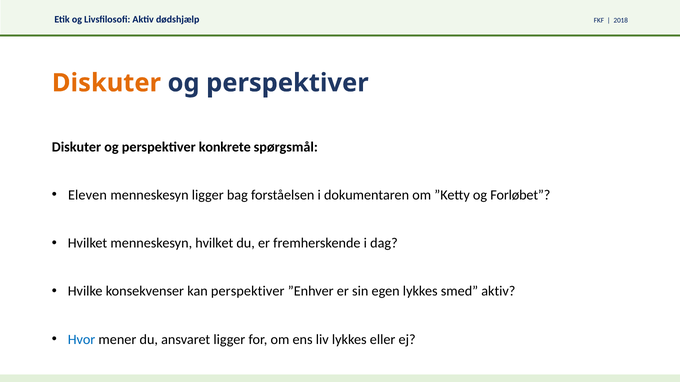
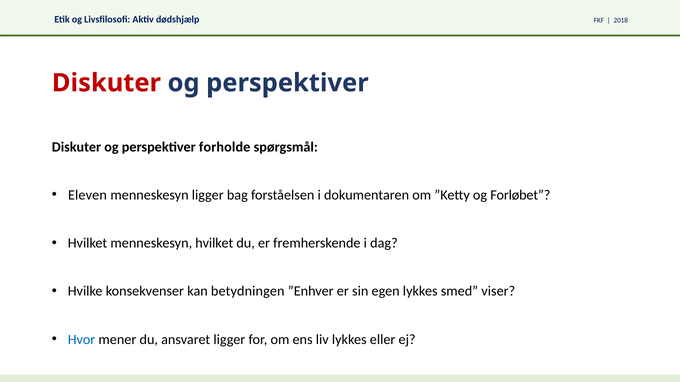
Diskuter colour: orange -> red (106, 83)
konkrete: konkrete -> forholde (225, 147)
kan perspektiver: perspektiver -> betydningen (248, 292)
smed aktiv: aktiv -> viser (498, 292)
